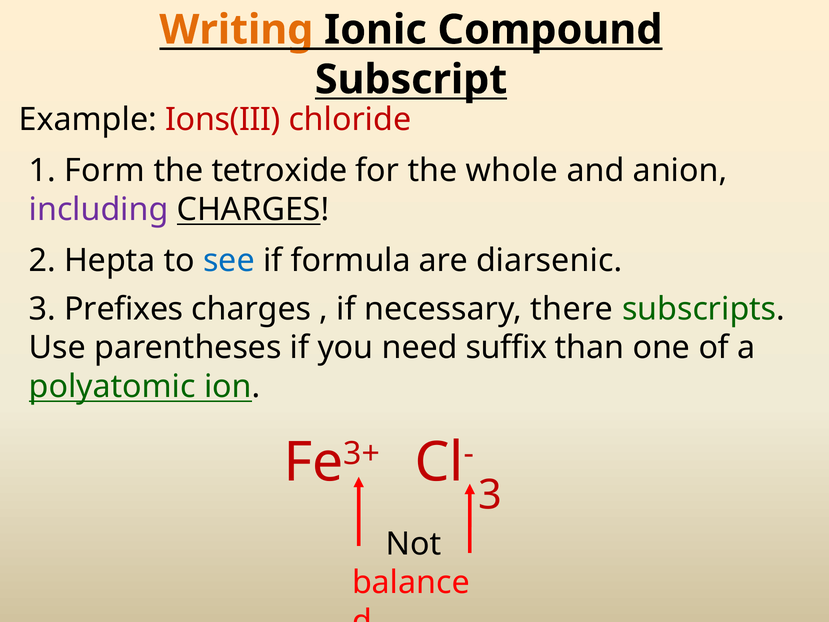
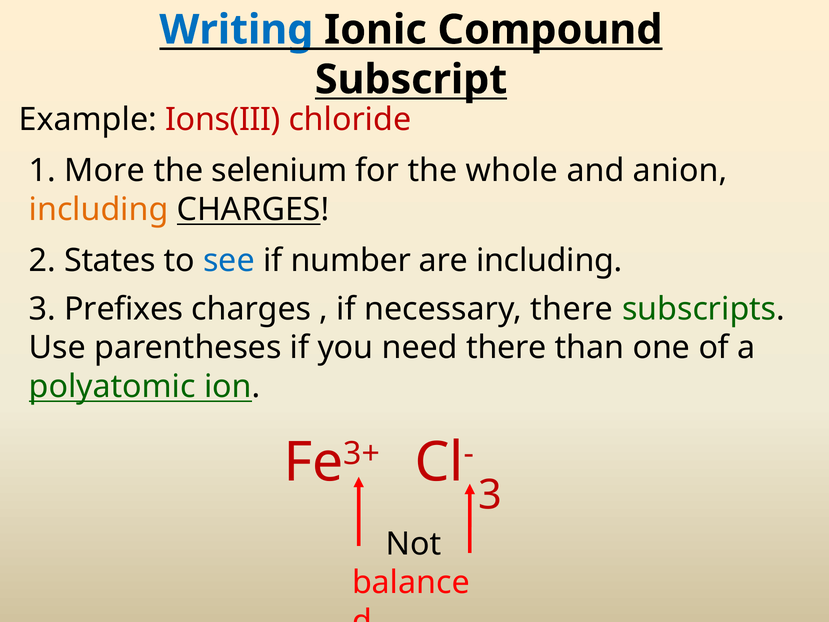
Writing colour: orange -> blue (236, 30)
Form: Form -> More (105, 171)
tetroxide: tetroxide -> selenium (279, 171)
including colour: purple -> orange (99, 209)
Hepta: Hepta -> States (110, 261)
formula: formula -> number (351, 261)
are diarsenic: diarsenic -> including (549, 261)
need suffix: suffix -> there (506, 348)
